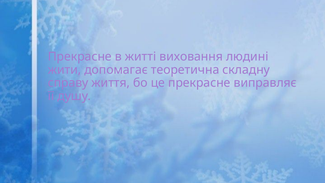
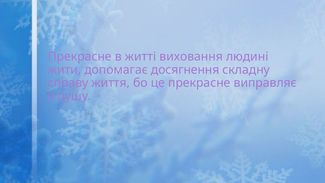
теоретична: теоретична -> досягнення (185, 70)
